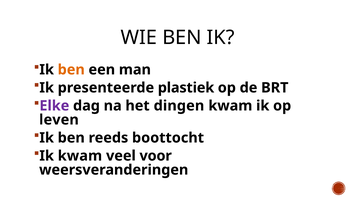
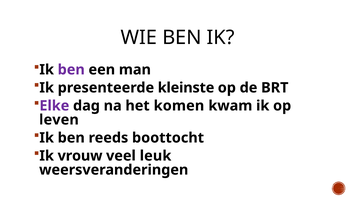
ben colour: orange -> purple (71, 70)
plastiek: plastiek -> kleinste (186, 88)
dingen: dingen -> komen (179, 106)
Ik kwam: kwam -> vrouw (80, 156)
voor: voor -> leuk (156, 156)
